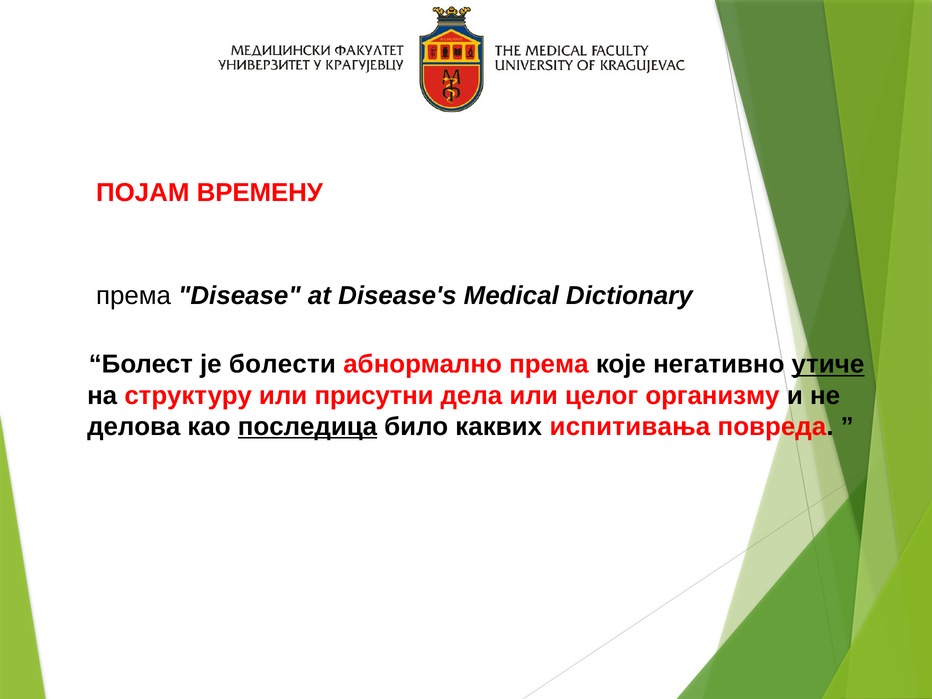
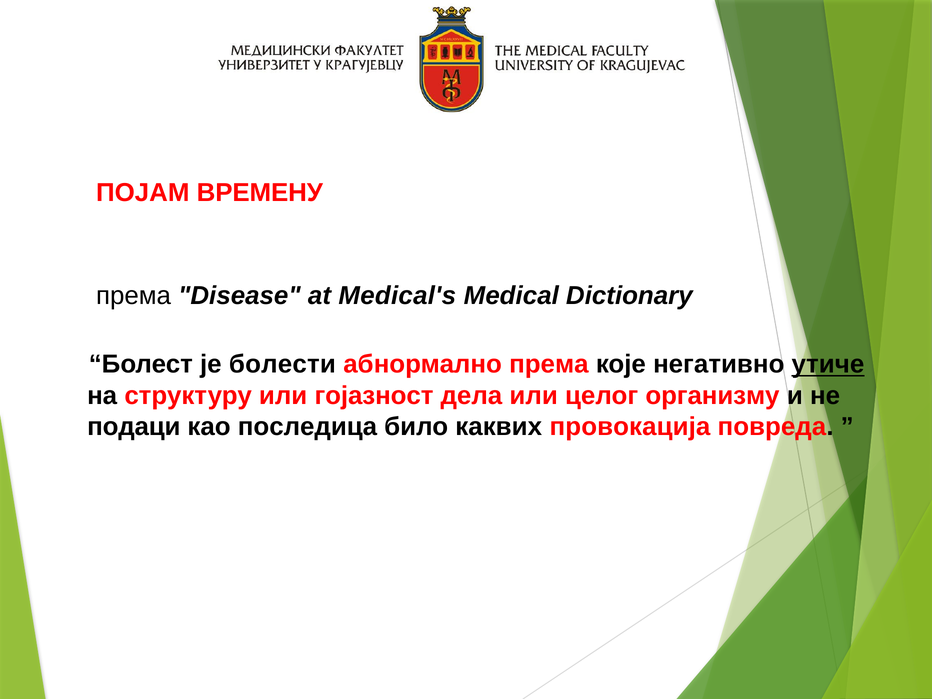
Disease's: Disease's -> Medical's (397, 296)
присутни: присутни -> гојазност (374, 395)
делова: делова -> подаци (134, 427)
последица underline: present -> none (307, 427)
испитивања: испитивања -> провокација (630, 427)
